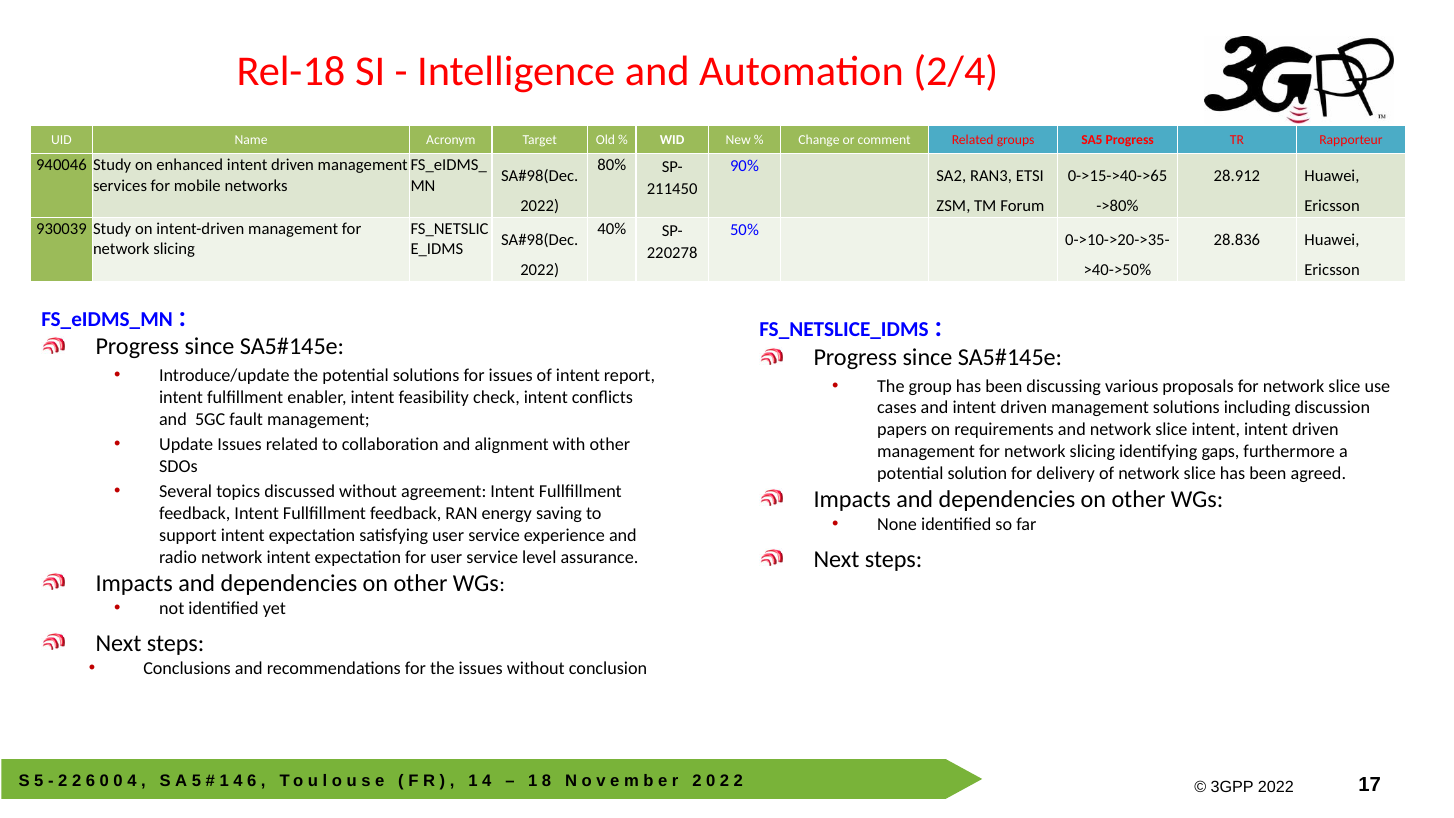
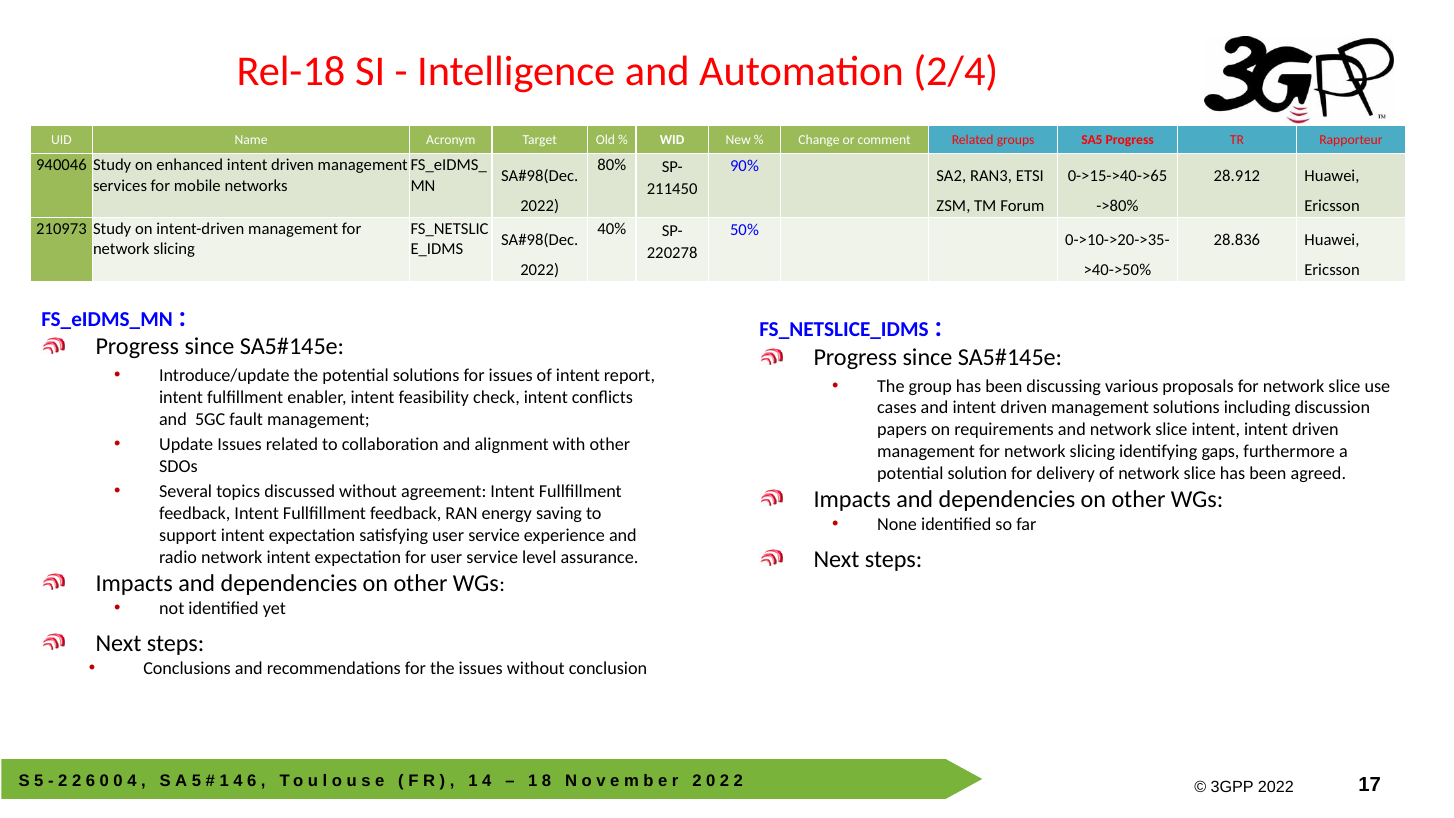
930039: 930039 -> 210973 (61, 229)
